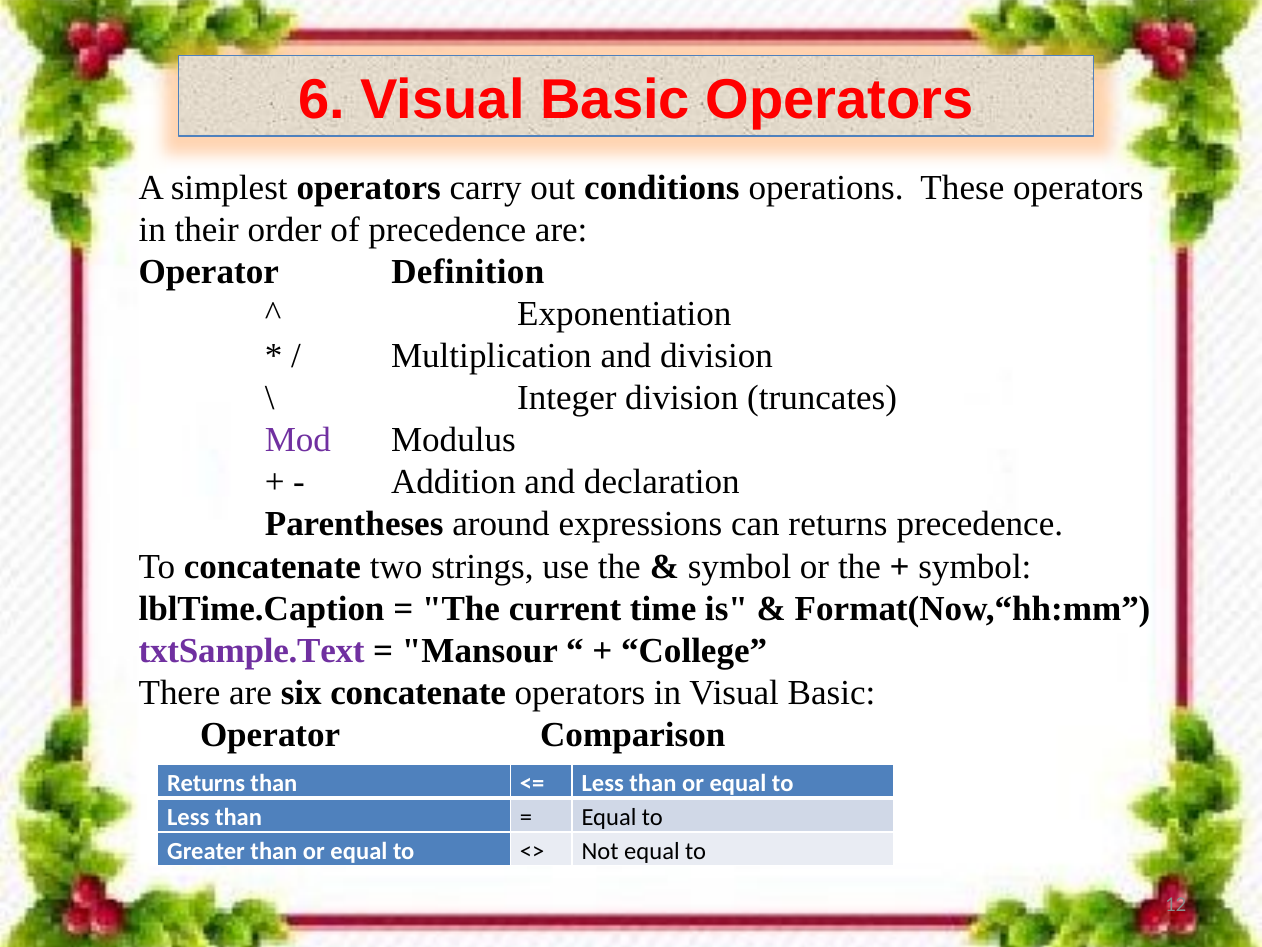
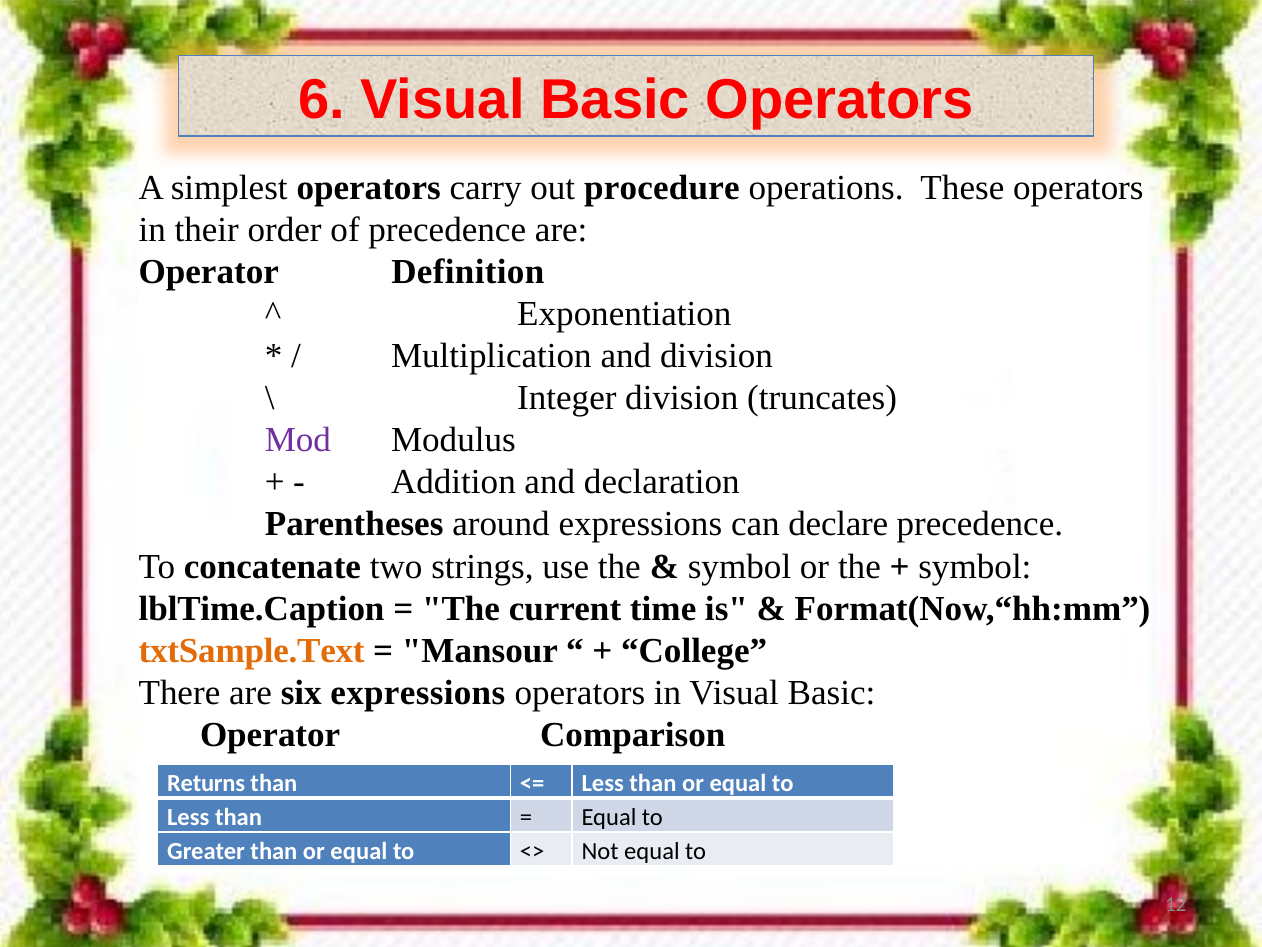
conditions: conditions -> procedure (662, 187)
can returns: returns -> declare (838, 524)
txtSample.Text colour: purple -> orange (252, 650)
six concatenate: concatenate -> expressions (418, 692)
